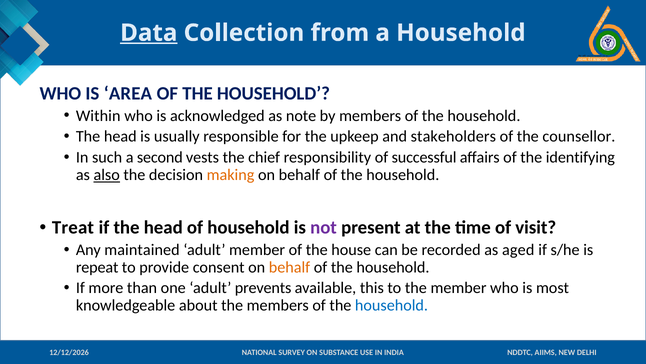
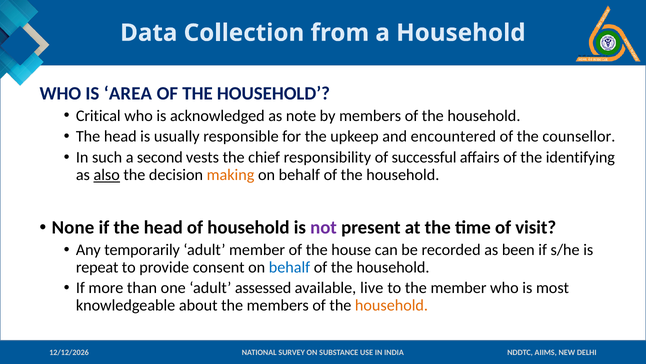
Data underline: present -> none (149, 33)
Within: Within -> Critical (98, 116)
stakeholders: stakeholders -> encountered (453, 136)
Treat: Treat -> None (73, 227)
maintained: maintained -> temporarily (142, 249)
aged: aged -> been (518, 249)
behalf colour: orange -> blue (290, 267)
prevents: prevents -> assessed (263, 288)
this: this -> live (372, 288)
household colour: blue -> orange (392, 305)
